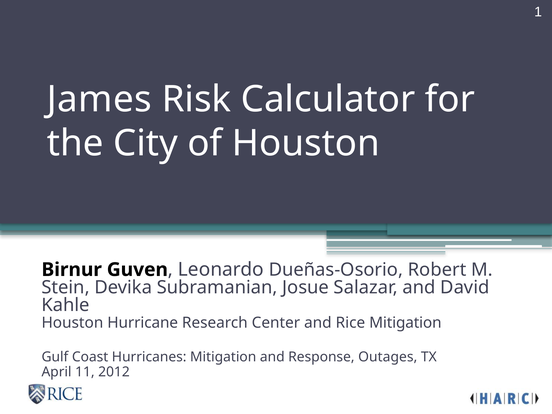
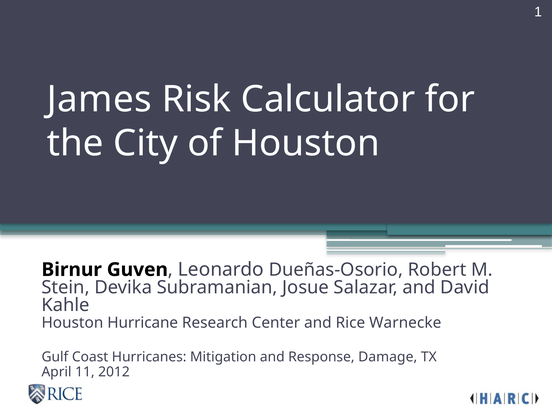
Rice Mitigation: Mitigation -> Warnecke (405, 323)
Outages: Outages -> Damage (388, 357)
